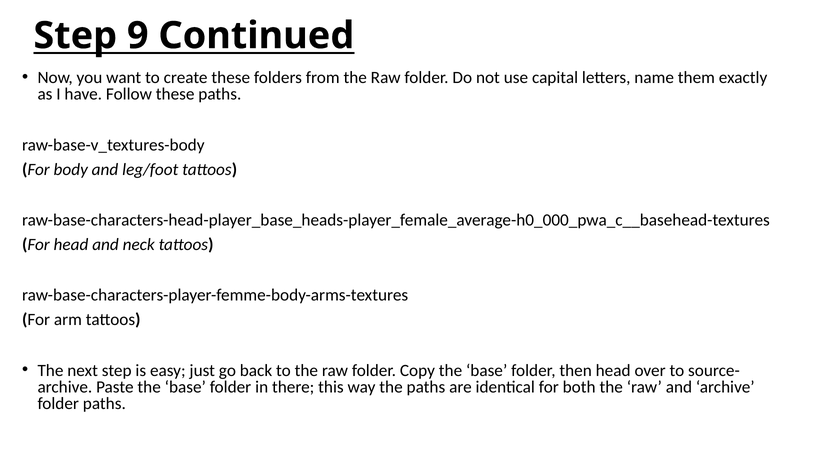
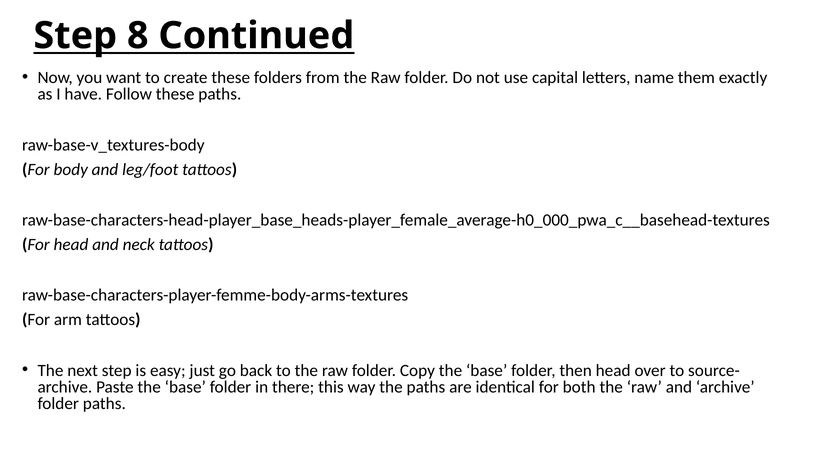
9: 9 -> 8 (138, 36)
